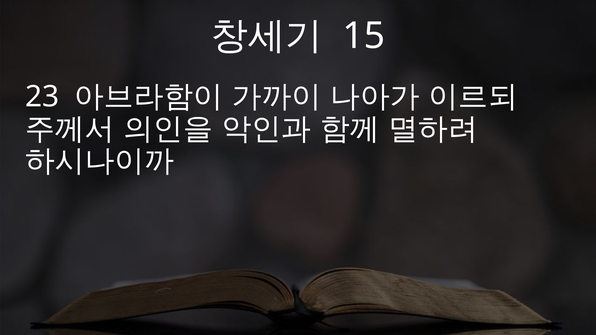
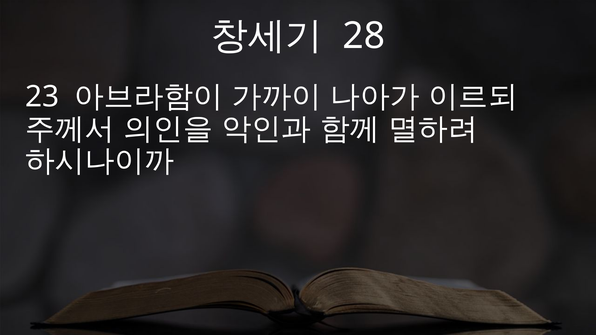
15: 15 -> 28 (364, 36)
